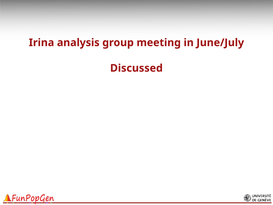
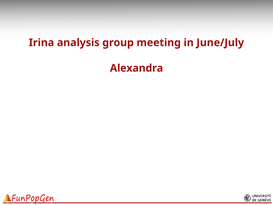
Discussed: Discussed -> Alexandra (137, 68)
